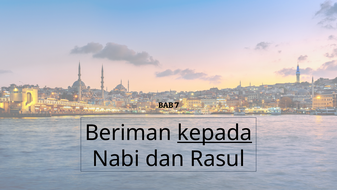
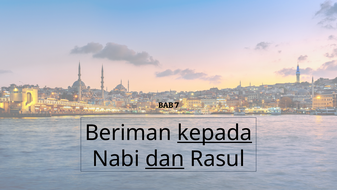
dan underline: none -> present (165, 159)
